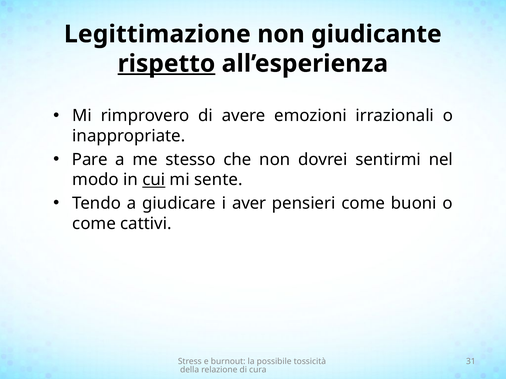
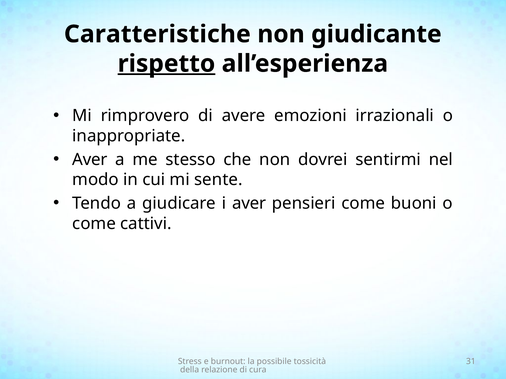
Legittimazione: Legittimazione -> Caratteristiche (157, 34)
Pare: Pare -> Aver (90, 160)
cui underline: present -> none (154, 180)
